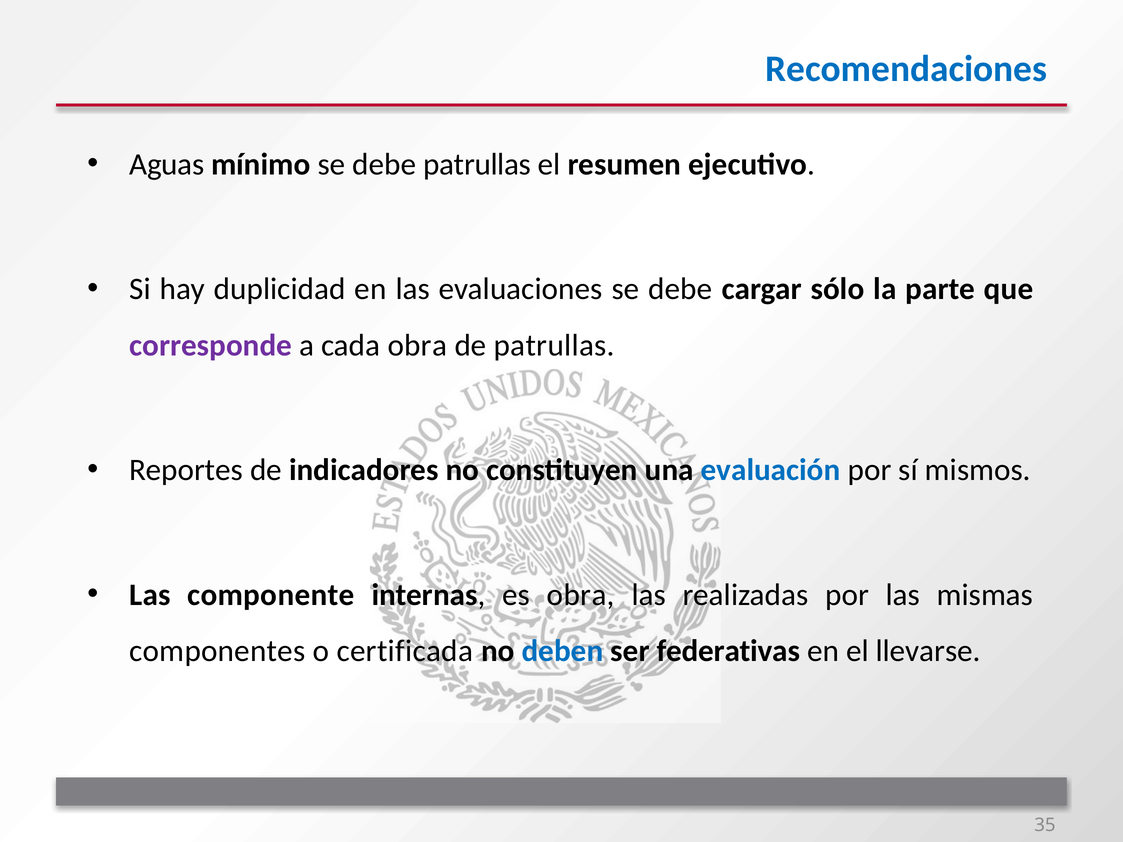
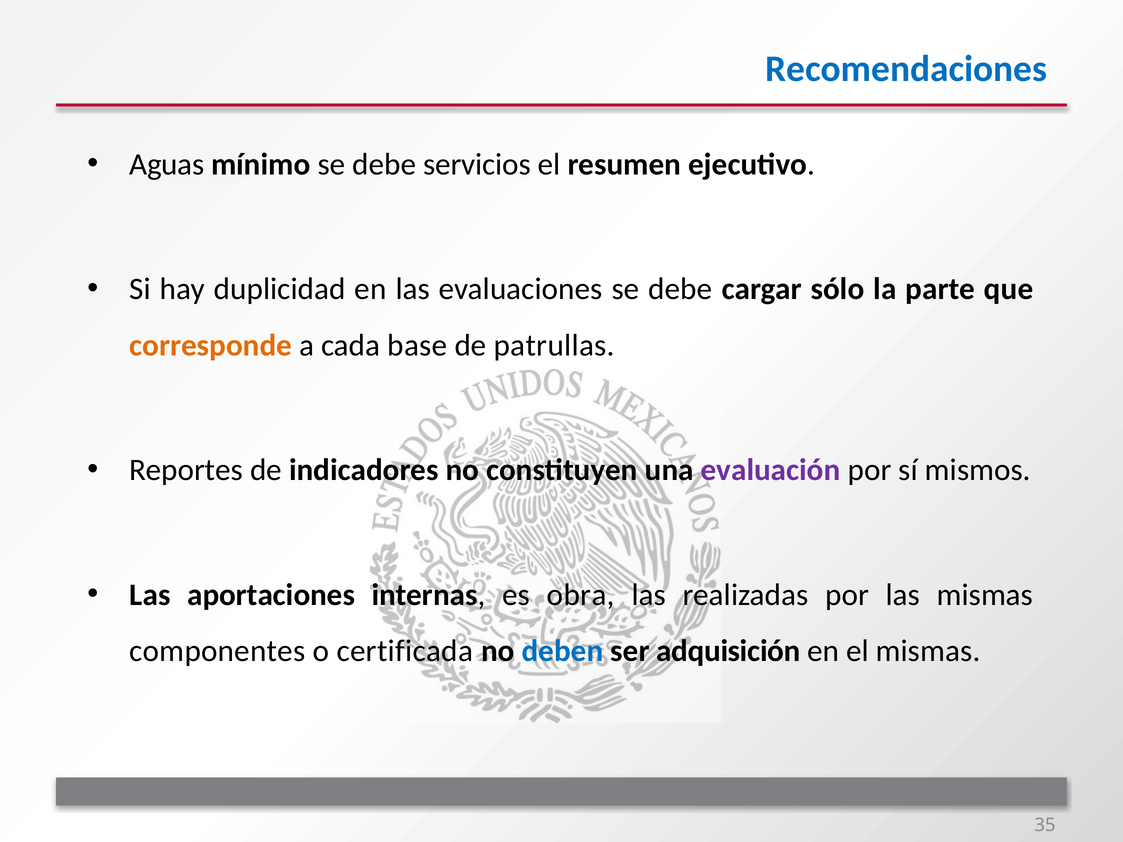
debe patrullas: patrullas -> servicios (477, 164)
corresponde colour: purple -> orange (211, 345)
cada obra: obra -> base (417, 345)
evaluación colour: blue -> purple (771, 470)
componente: componente -> aportaciones (271, 595)
federativas: federativas -> adquisición (728, 651)
el llevarse: llevarse -> mismas (928, 651)
